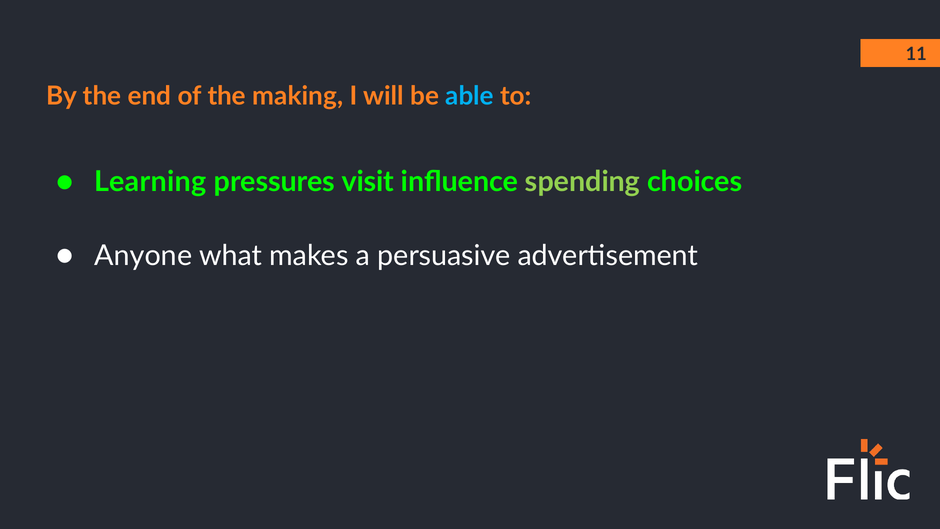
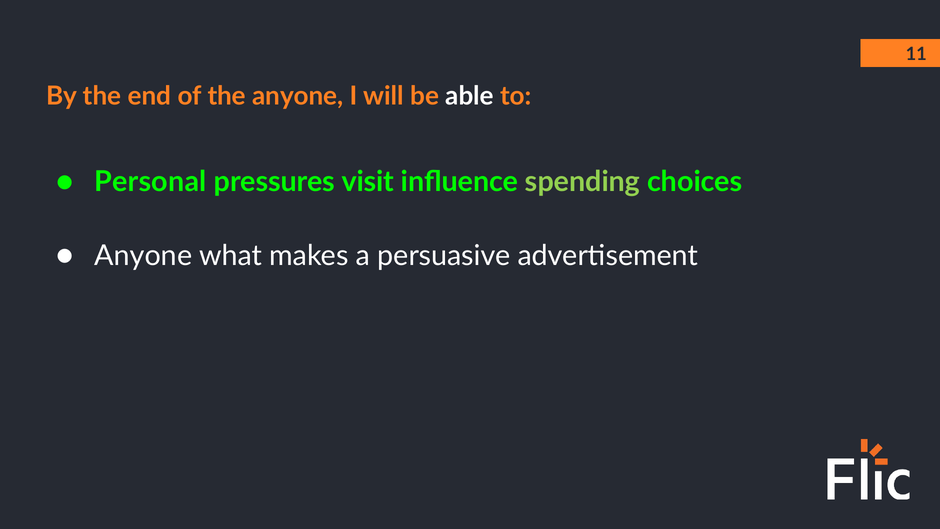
the making: making -> anyone (298, 96)
able colour: light blue -> white (470, 96)
Learning: Learning -> Personal (150, 182)
